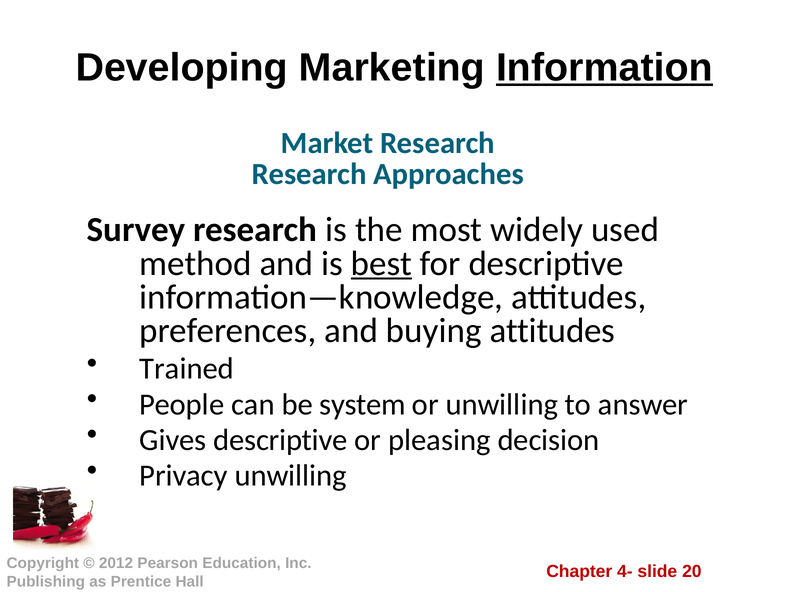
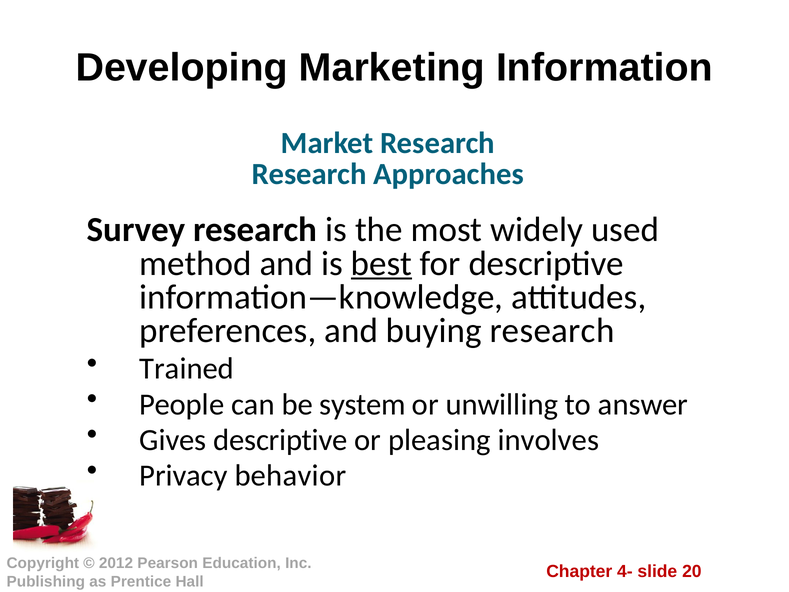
Information underline: present -> none (604, 68)
buying attitudes: attitudes -> research (552, 331)
decision: decision -> involves (548, 440)
Privacy unwilling: unwilling -> behavior (290, 476)
